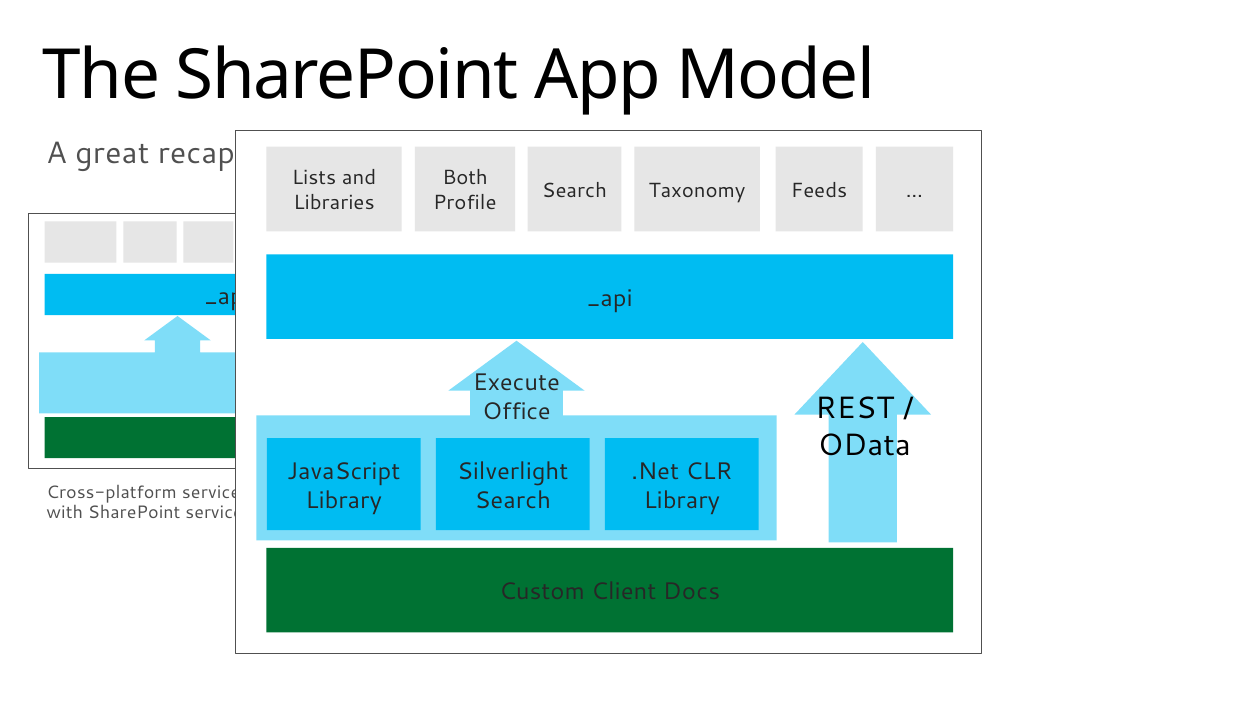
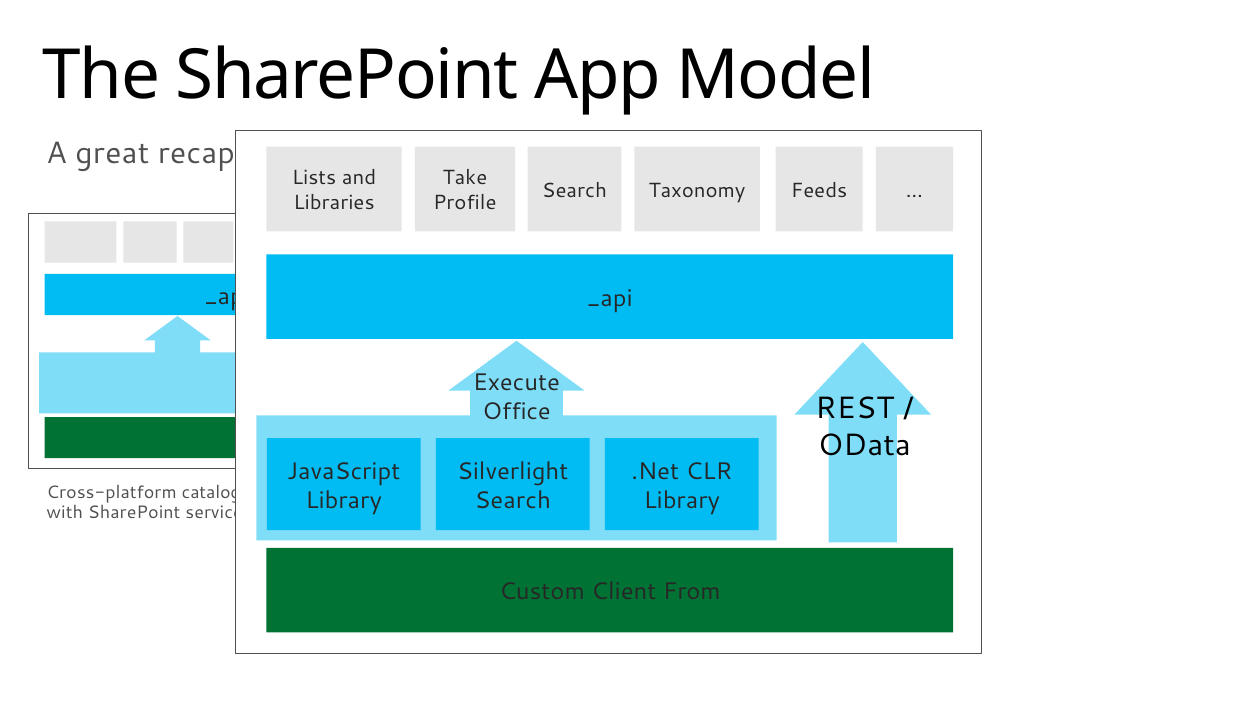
Both: Both -> Take (465, 178)
service: service -> catalog (211, 493)
Docs: Docs -> From (692, 592)
